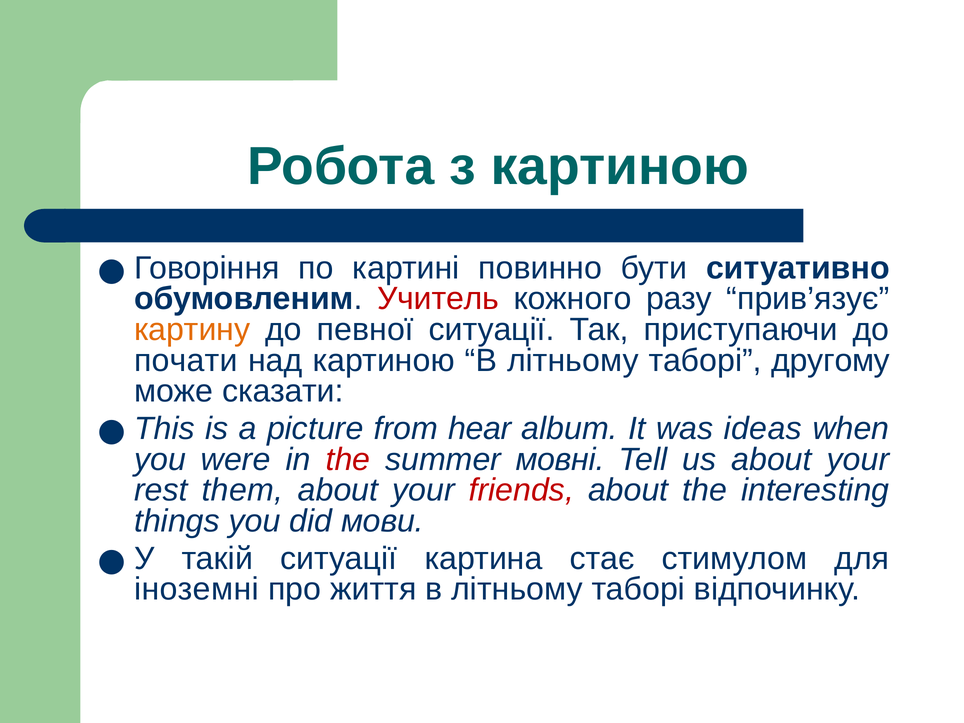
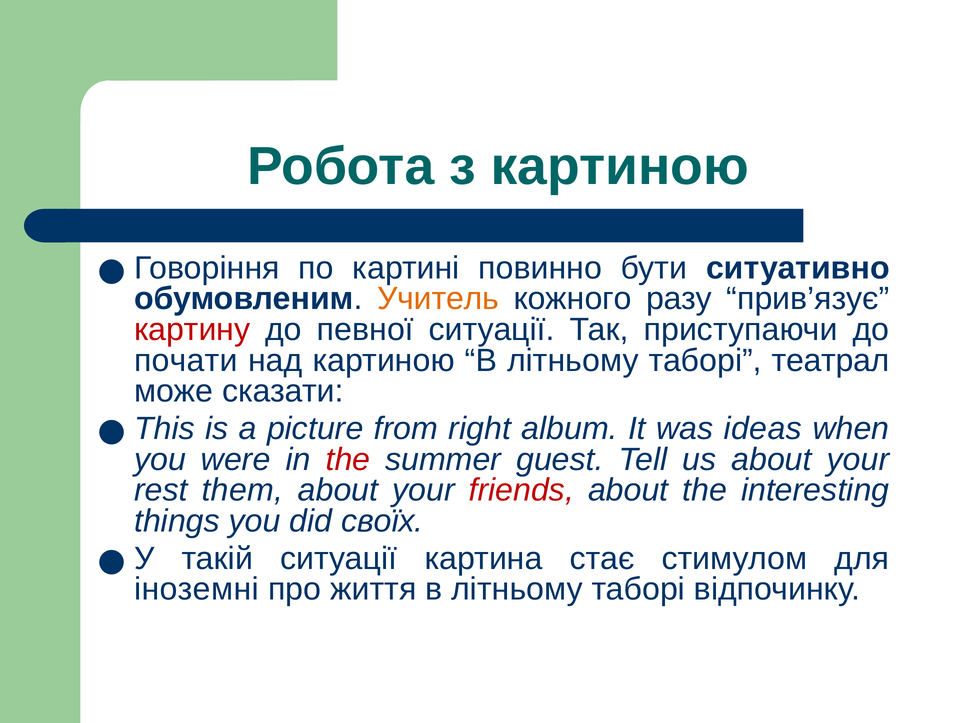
Учитель colour: red -> orange (438, 299)
картину colour: orange -> red (192, 330)
другому: другому -> театрал (831, 360)
hear: hear -> right (480, 429)
мовні: мовні -> guest (560, 459)
мови: мови -> своїх (382, 521)
